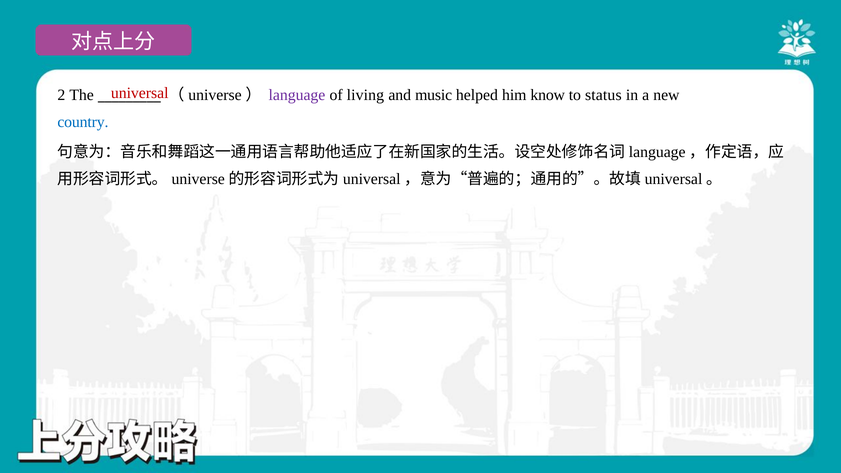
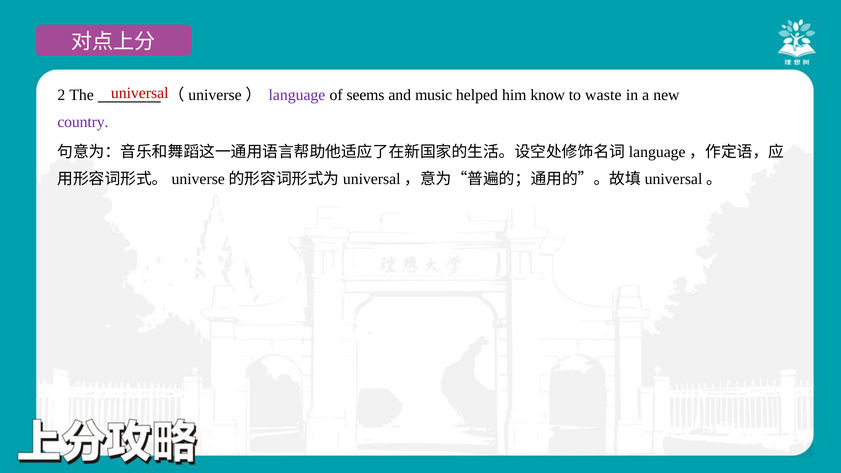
living: living -> seems (366, 95)
status: status -> waste (603, 95)
country colour: blue -> purple (83, 122)
